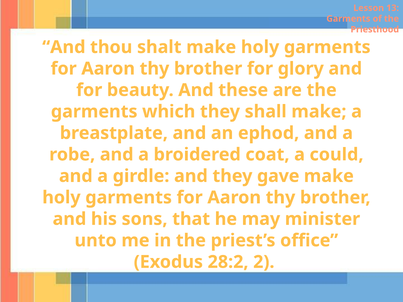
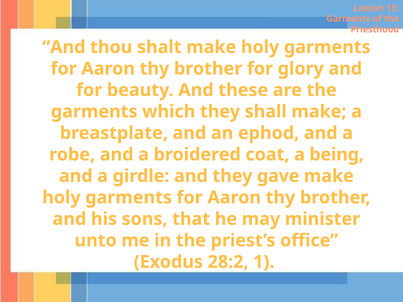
could: could -> being (337, 155)
2: 2 -> 1 (264, 262)
